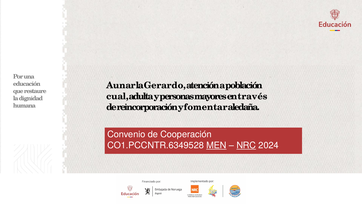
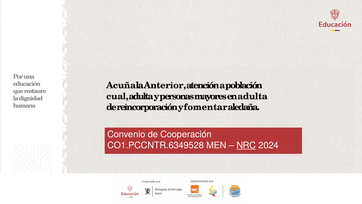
Aunar: Aunar -> Acuña (121, 85)
Gerardo: Gerardo -> Anterior (165, 85)
en través: través -> adulta (253, 96)
MEN underline: present -> none (216, 145)
